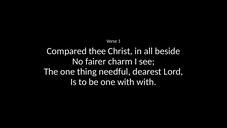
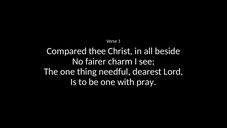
with with: with -> pray (146, 82)
